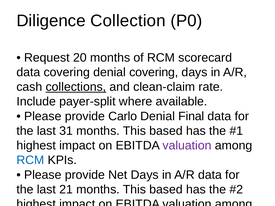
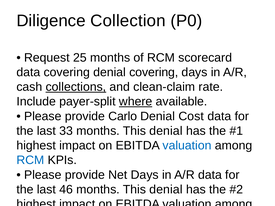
20: 20 -> 25 (80, 58)
where underline: none -> present (136, 102)
Denial Final: Final -> Cost (191, 116)
31: 31 -> 33 (66, 131)
based: based -> denial (166, 131)
valuation colour: purple -> blue (187, 146)
21: 21 -> 46 (66, 190)
based: based -> denial (166, 190)
